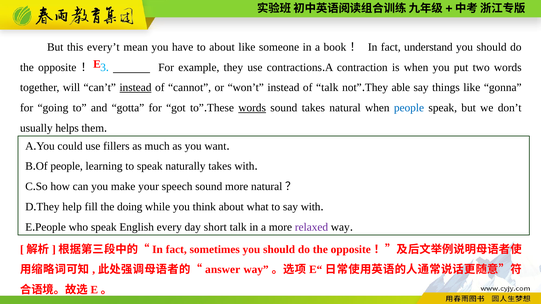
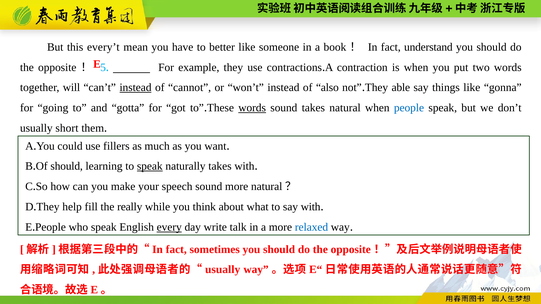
to about: about -> better (222, 47)
3: 3 -> 5 (103, 67)
of talk: talk -> also (327, 88)
helps: helps -> short (67, 128)
Of people: people -> should (67, 166)
speak underline: none -> present (150, 166)
doing: doing -> really (130, 207)
every underline: none -> present (169, 227)
short: short -> write (215, 227)
relaxed colour: purple -> blue (311, 227)
answer: answer -> usually (223, 270)
